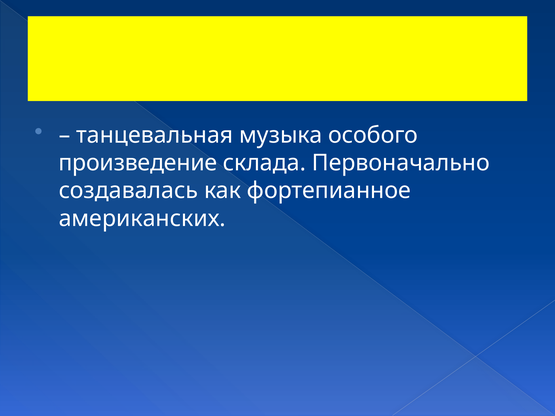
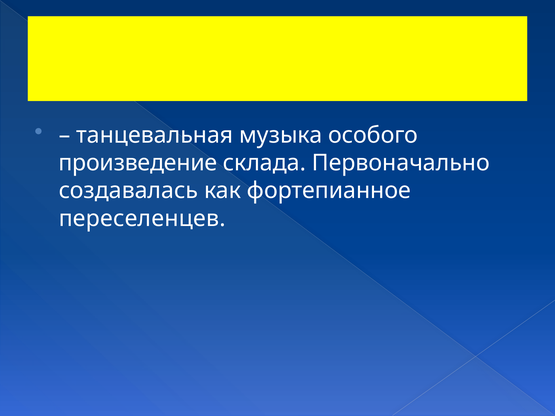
американских: американских -> переселенцев (142, 219)
